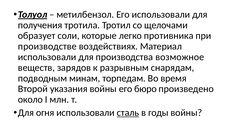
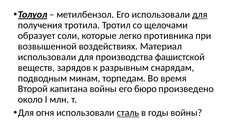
для underline: none -> present (200, 14)
производстве: производстве -> возвышенной (47, 46)
возможное: возможное -> фашистской (180, 57)
указания: указания -> капитана (69, 89)
